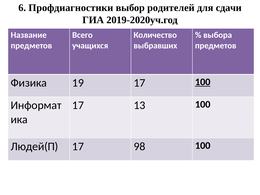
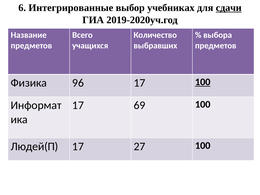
Профдиагностики: Профдиагностики -> Интегрированные (71, 8)
родителей: родителей -> учебниках (171, 8)
сдачи underline: none -> present (229, 8)
19: 19 -> 96 (78, 83)
13: 13 -> 69 (139, 105)
98: 98 -> 27 (139, 147)
